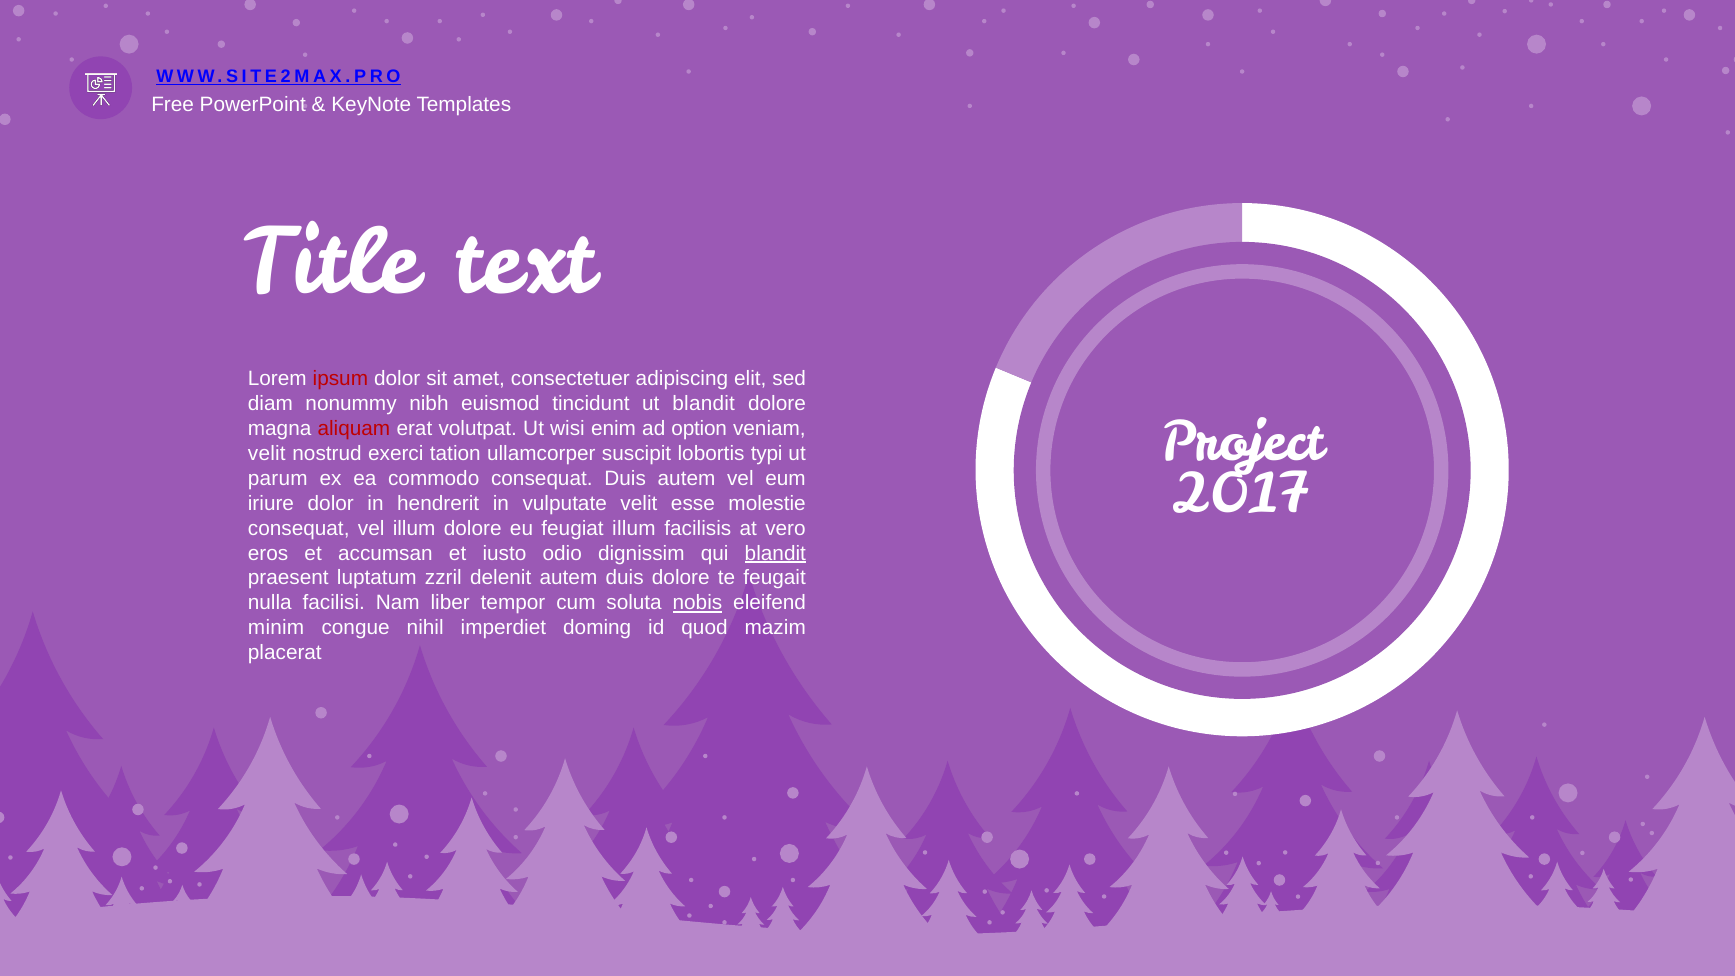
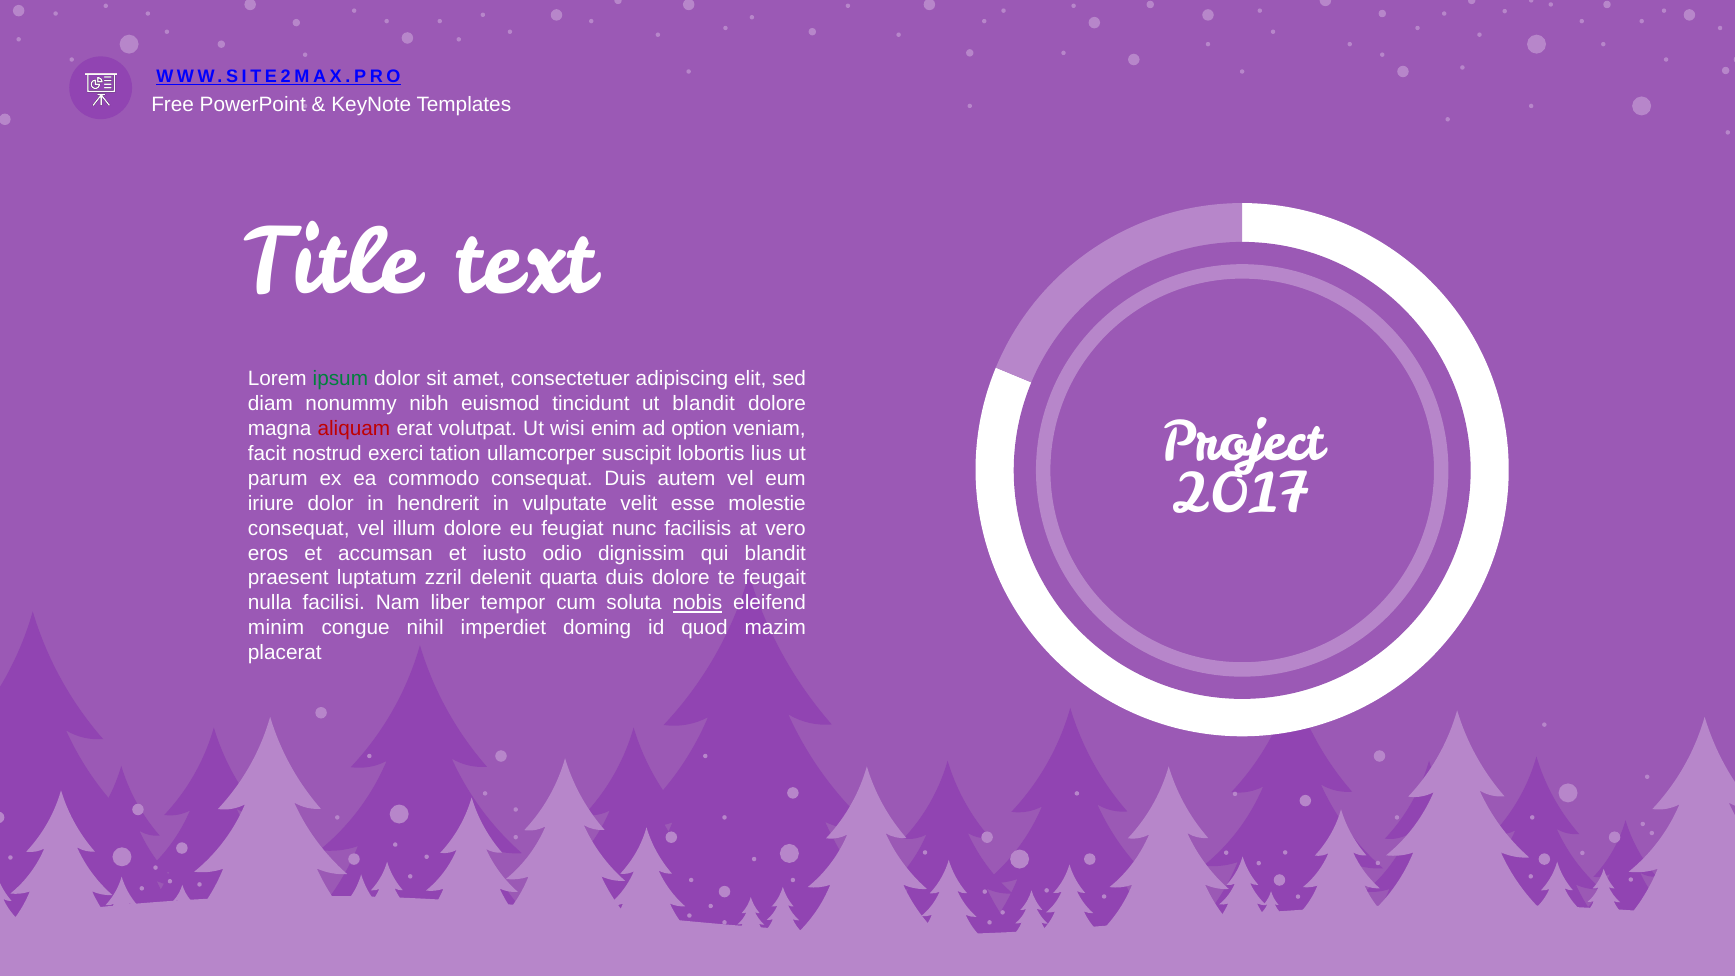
ipsum colour: red -> green (340, 379)
velit: velit -> facit (267, 453)
typi: typi -> lius (767, 453)
feugiat illum: illum -> nunc (634, 528)
blandit underline: present -> none (775, 553)
delenit autem: autem -> quarta (569, 578)
